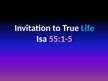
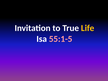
Life colour: light blue -> yellow (88, 28)
